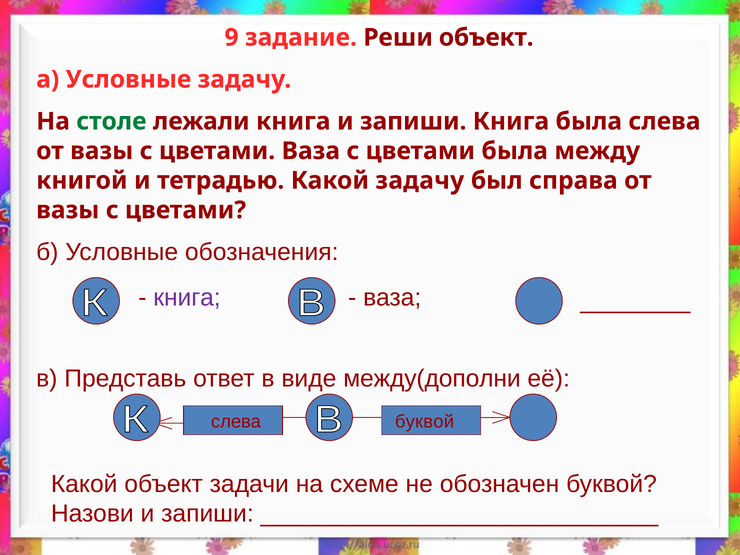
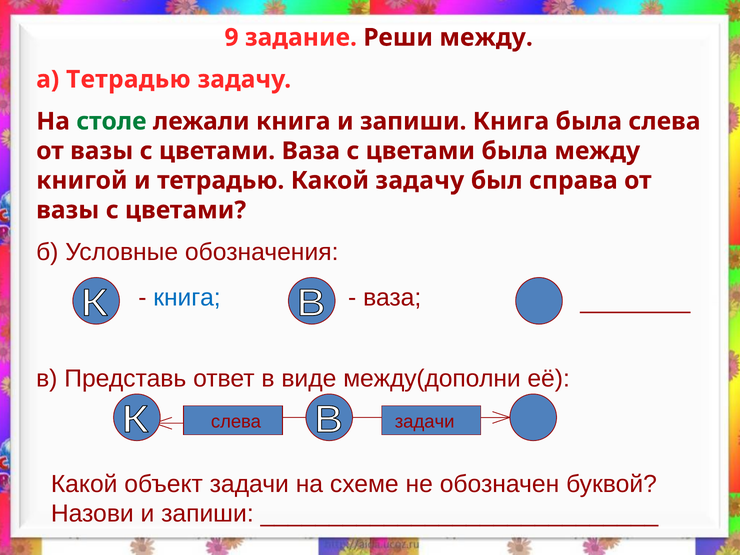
Реши объект: объект -> между (486, 38)
а Условные: Условные -> Тетрадью (128, 79)
книга colour: purple -> blue (187, 298)
слева буквой: буквой -> задачи (425, 422)
